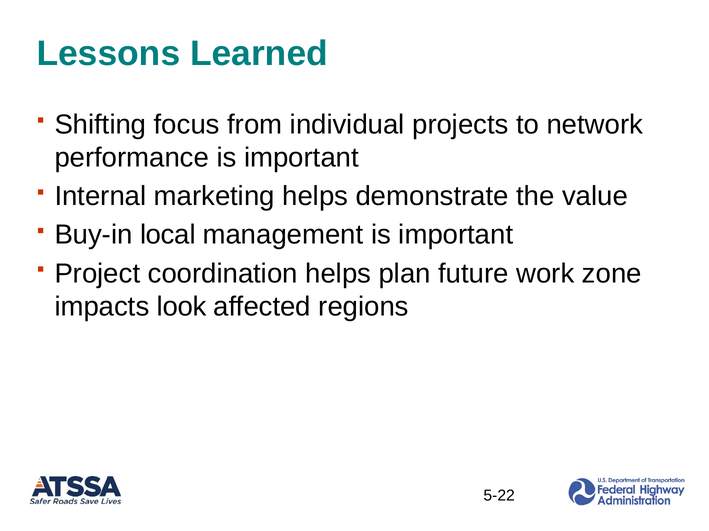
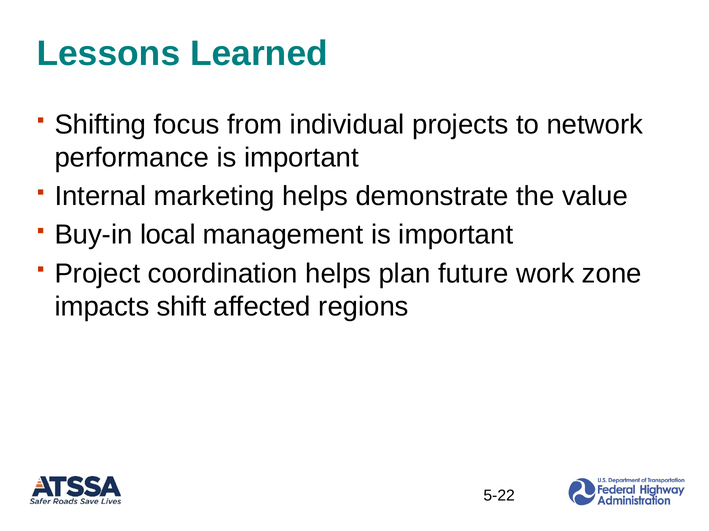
look: look -> shift (182, 307)
